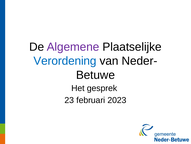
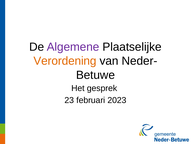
Verordening colour: blue -> orange (65, 61)
